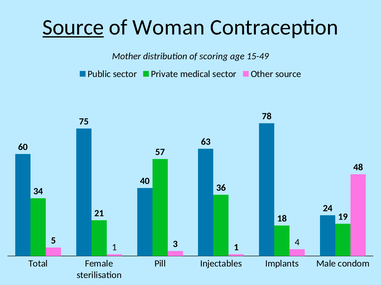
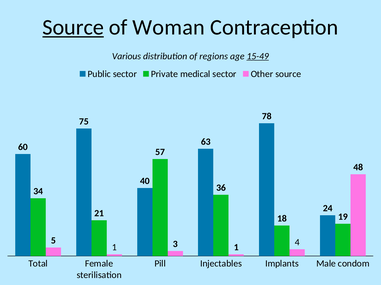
Mother: Mother -> Various (126, 56)
scoring: scoring -> regions (214, 56)
15-49 underline: none -> present (258, 56)
